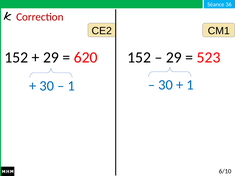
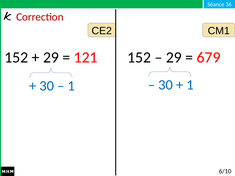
620: 620 -> 121 (86, 58)
523: 523 -> 679 (209, 58)
